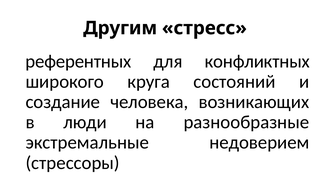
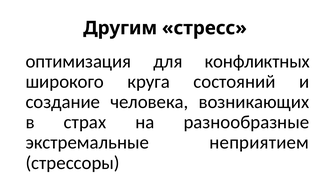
референтных: референтных -> оптимизация (78, 61)
люди: люди -> страх (85, 123)
недоверием: недоверием -> неприятием (259, 143)
